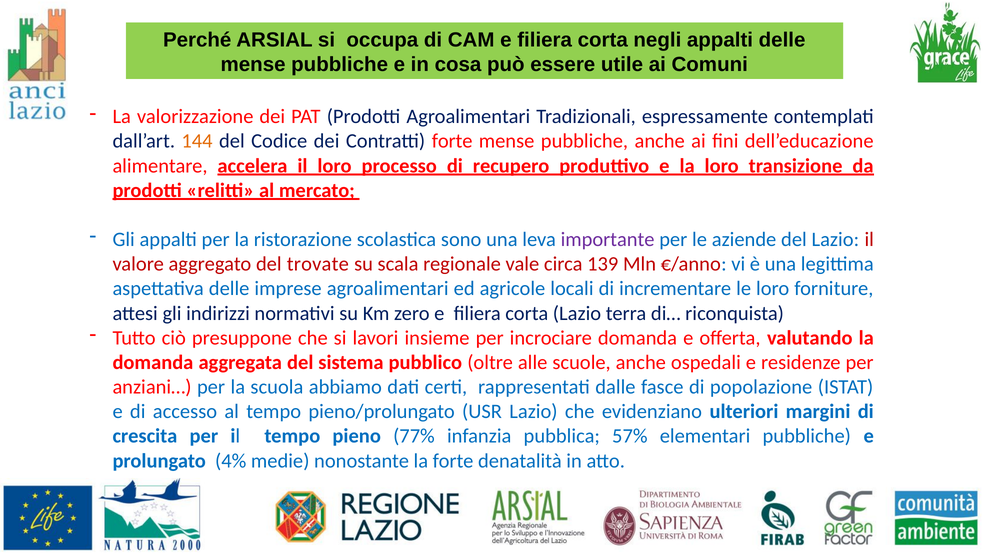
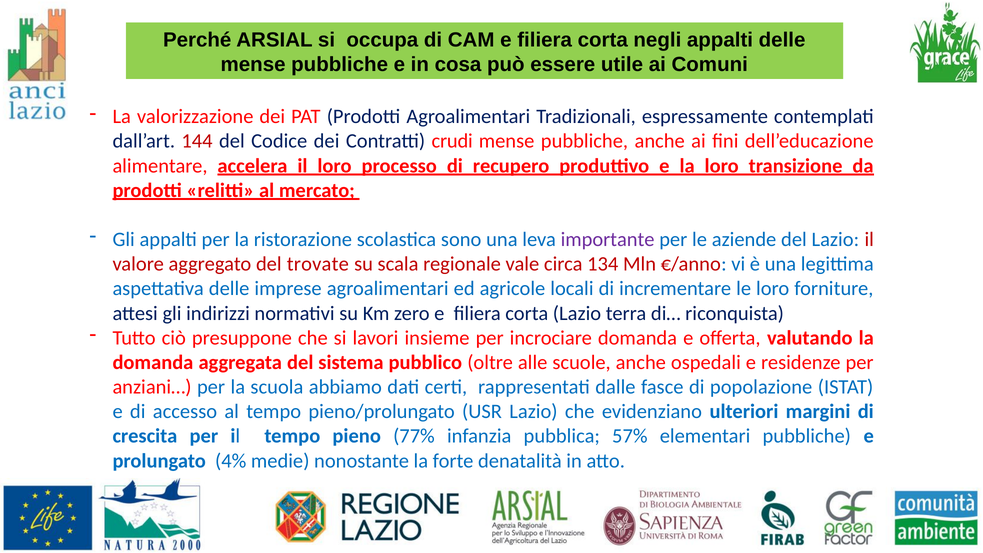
144 colour: orange -> red (197, 141)
Contratti forte: forte -> crudi (452, 141)
139: 139 -> 134 (603, 264)
